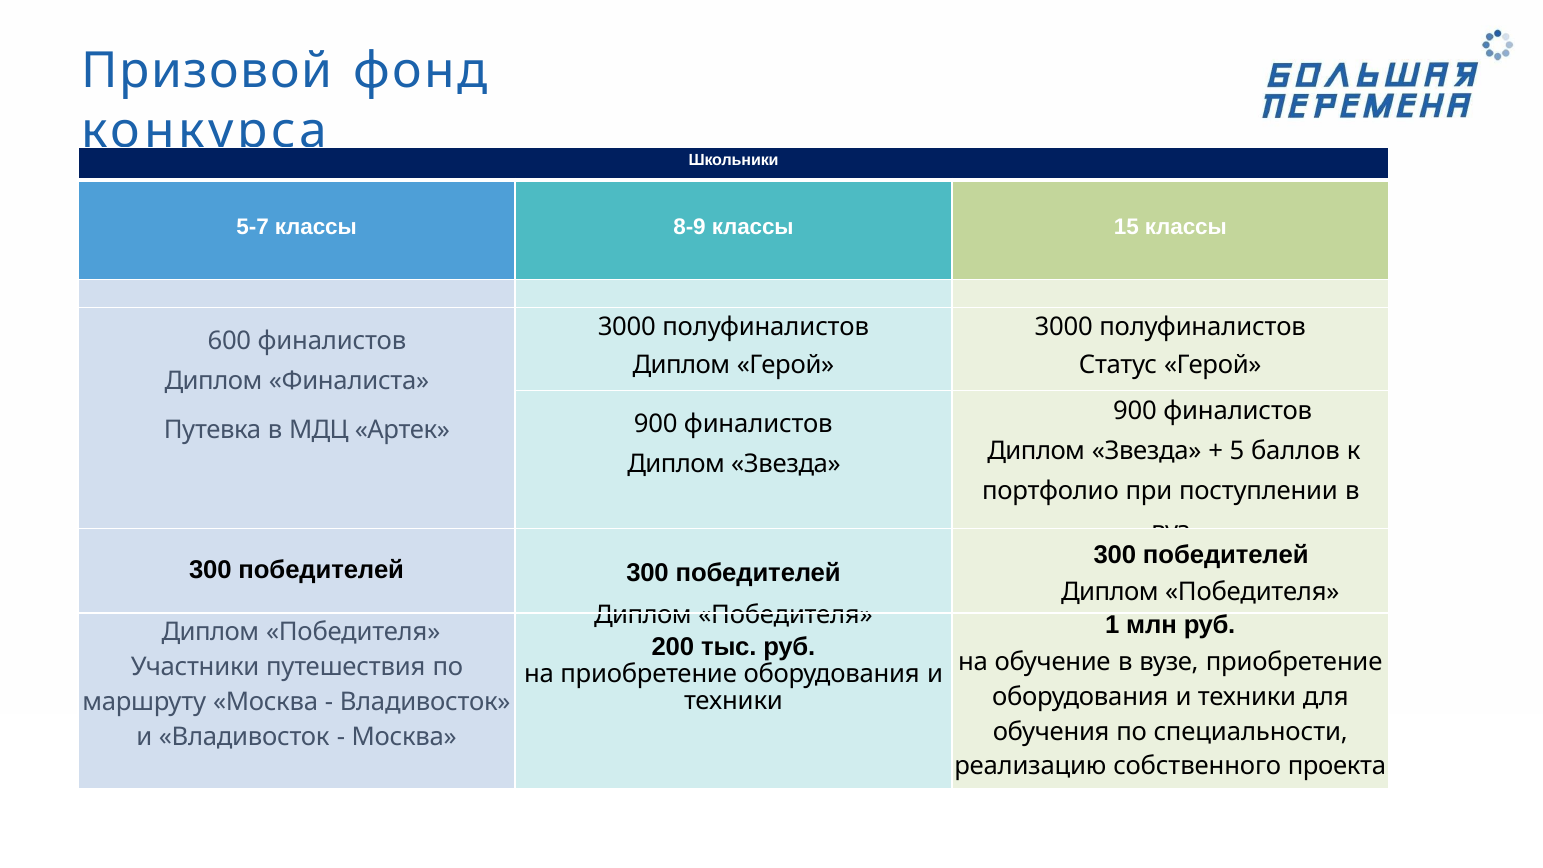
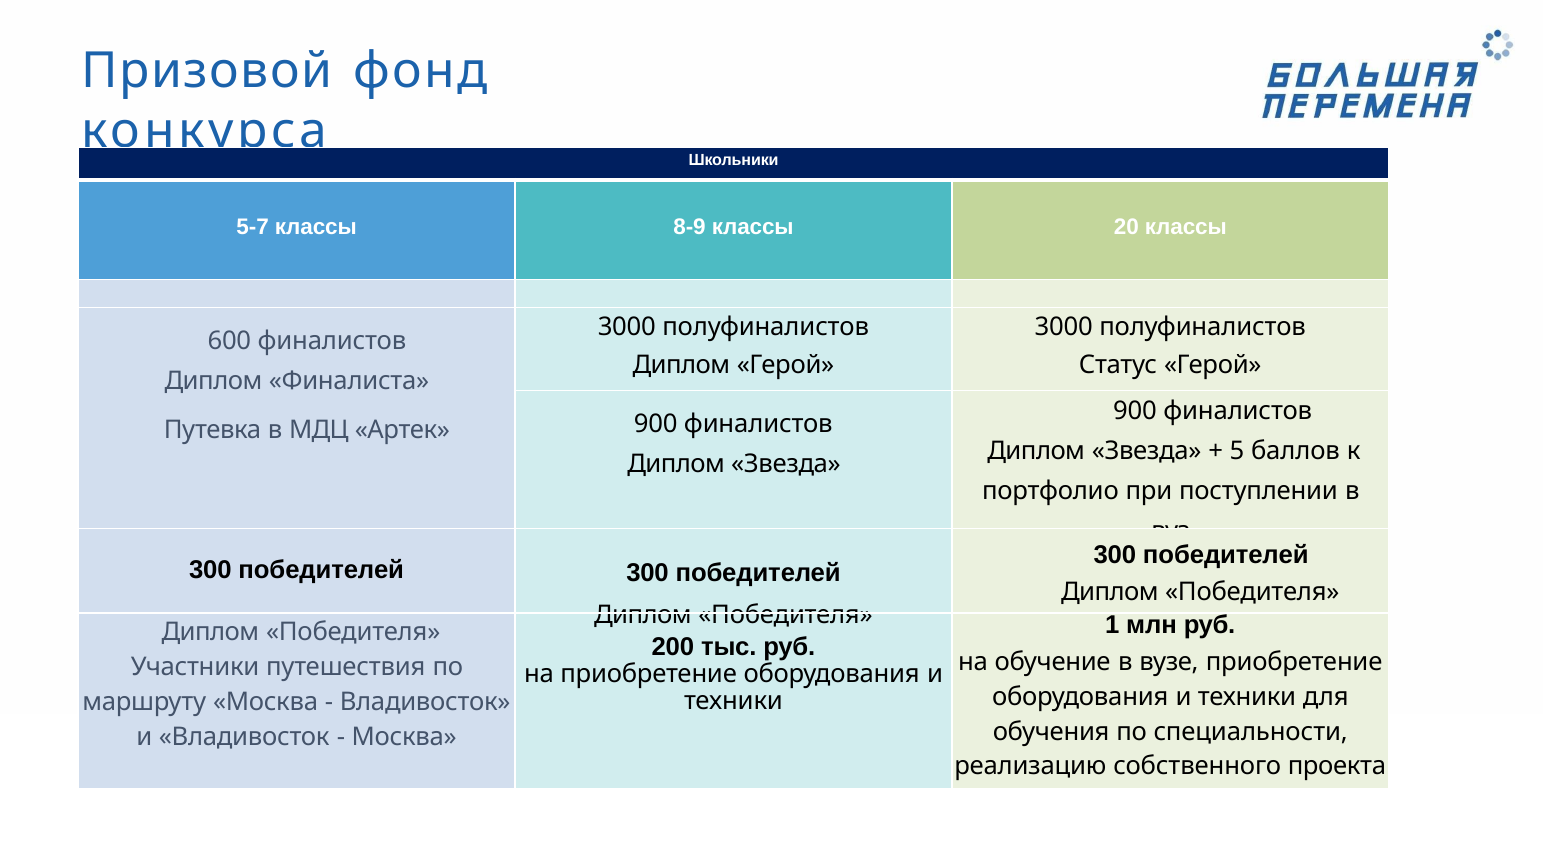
15: 15 -> 20 (1126, 227)
